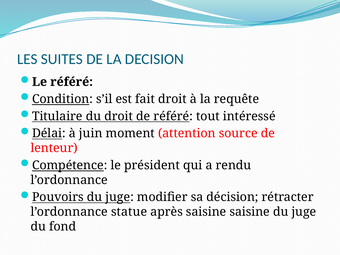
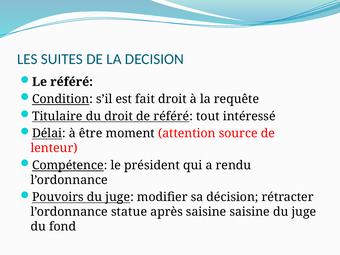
juin: juin -> être (91, 133)
